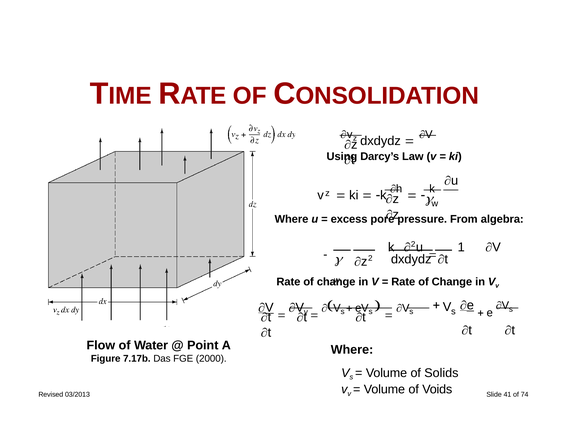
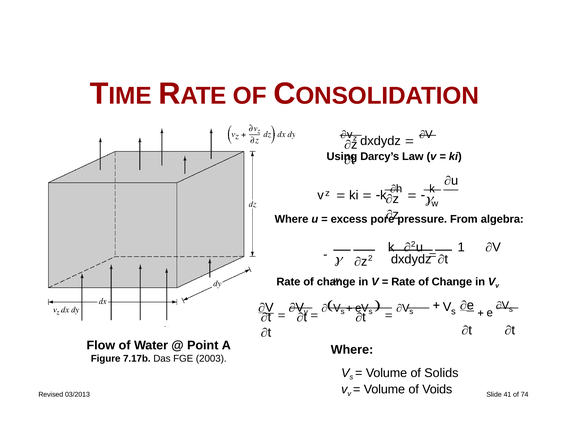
2000: 2000 -> 2003 (211, 359)
